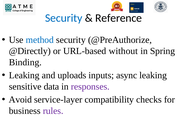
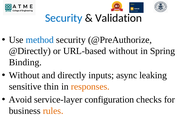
Reference: Reference -> Validation (119, 18)
Leaking: Leaking -> Without (24, 75)
uploads: uploads -> directly (72, 75)
data: data -> thin (51, 87)
responses colour: purple -> orange (90, 87)
compatibility: compatibility -> configuration (109, 100)
rules colour: purple -> orange (53, 111)
